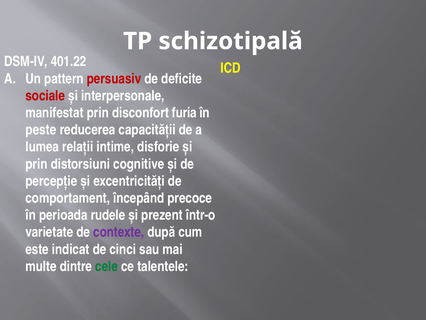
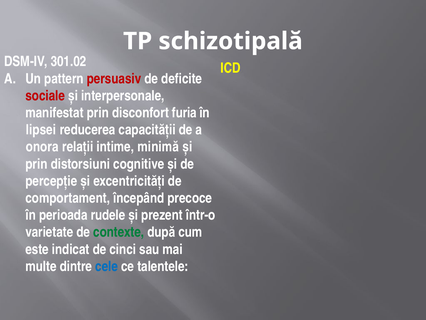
401.22: 401.22 -> 301.02 (69, 62)
peste: peste -> lipsei (41, 130)
lumea: lumea -> onora (42, 147)
disforie: disforie -> minimă (158, 147)
contexte colour: purple -> green (119, 232)
cele colour: green -> blue (107, 266)
